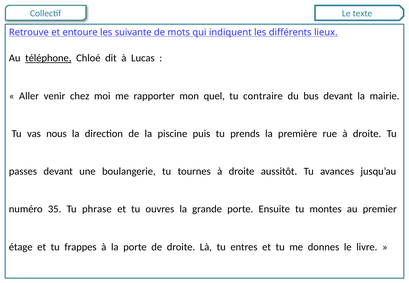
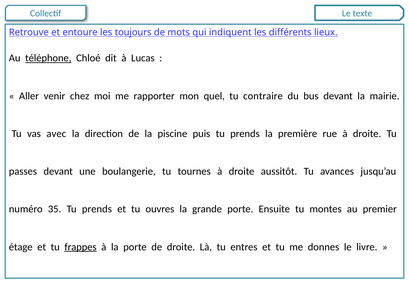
suivante: suivante -> toujours (133, 32)
nous: nous -> avec (56, 134)
35 Tu phrase: phrase -> prends (97, 209)
frappes underline: none -> present (81, 247)
